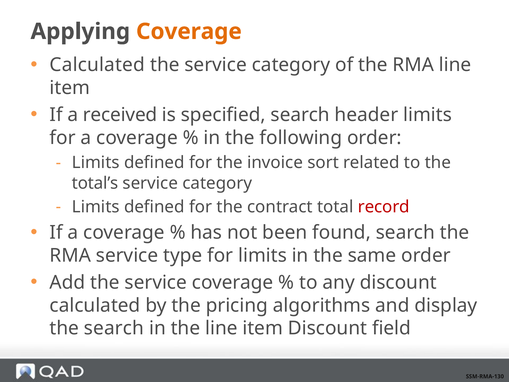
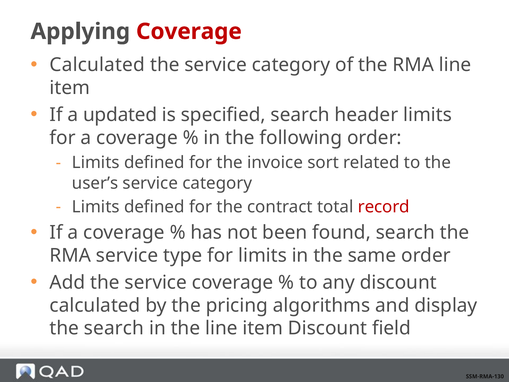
Coverage colour: orange -> red (189, 31)
received: received -> updated (120, 115)
total’s: total’s -> user’s (95, 183)
